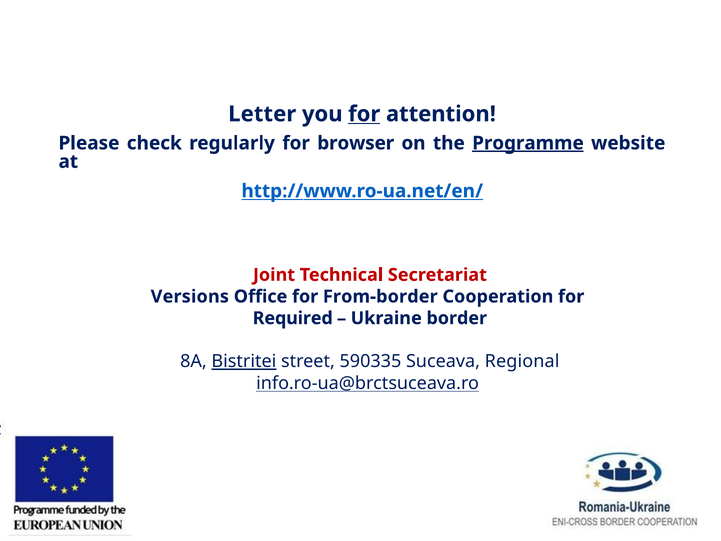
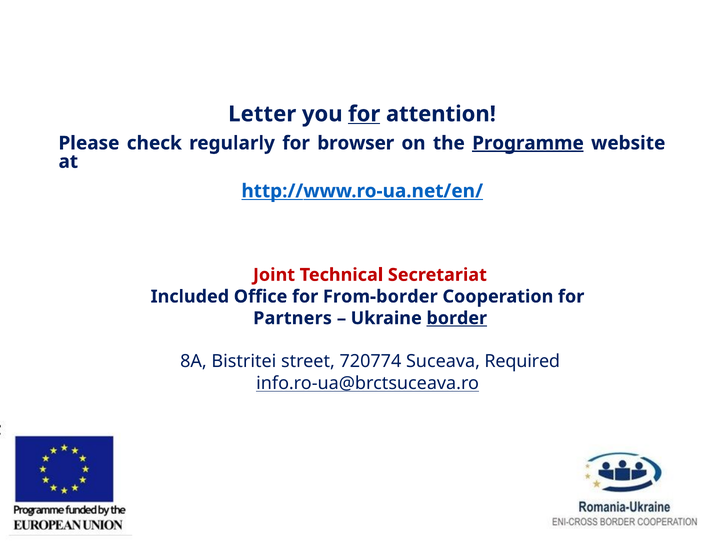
Versions: Versions -> Included (190, 296)
Required: Required -> Partners (293, 318)
border underline: none -> present (457, 318)
Bistritei underline: present -> none (244, 361)
590335: 590335 -> 720774 (370, 361)
Regional: Regional -> Required (522, 361)
